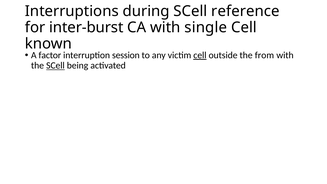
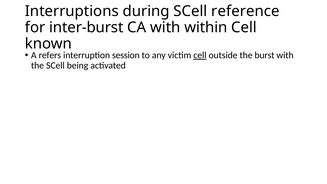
single: single -> within (206, 27)
factor: factor -> refers (50, 55)
from: from -> burst (265, 55)
SCell underline: present -> none (55, 66)
